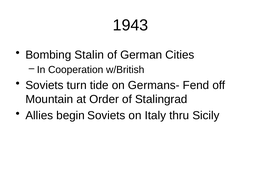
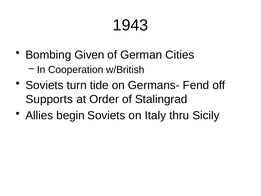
Stalin: Stalin -> Given (89, 55)
Mountain: Mountain -> Supports (49, 99)
